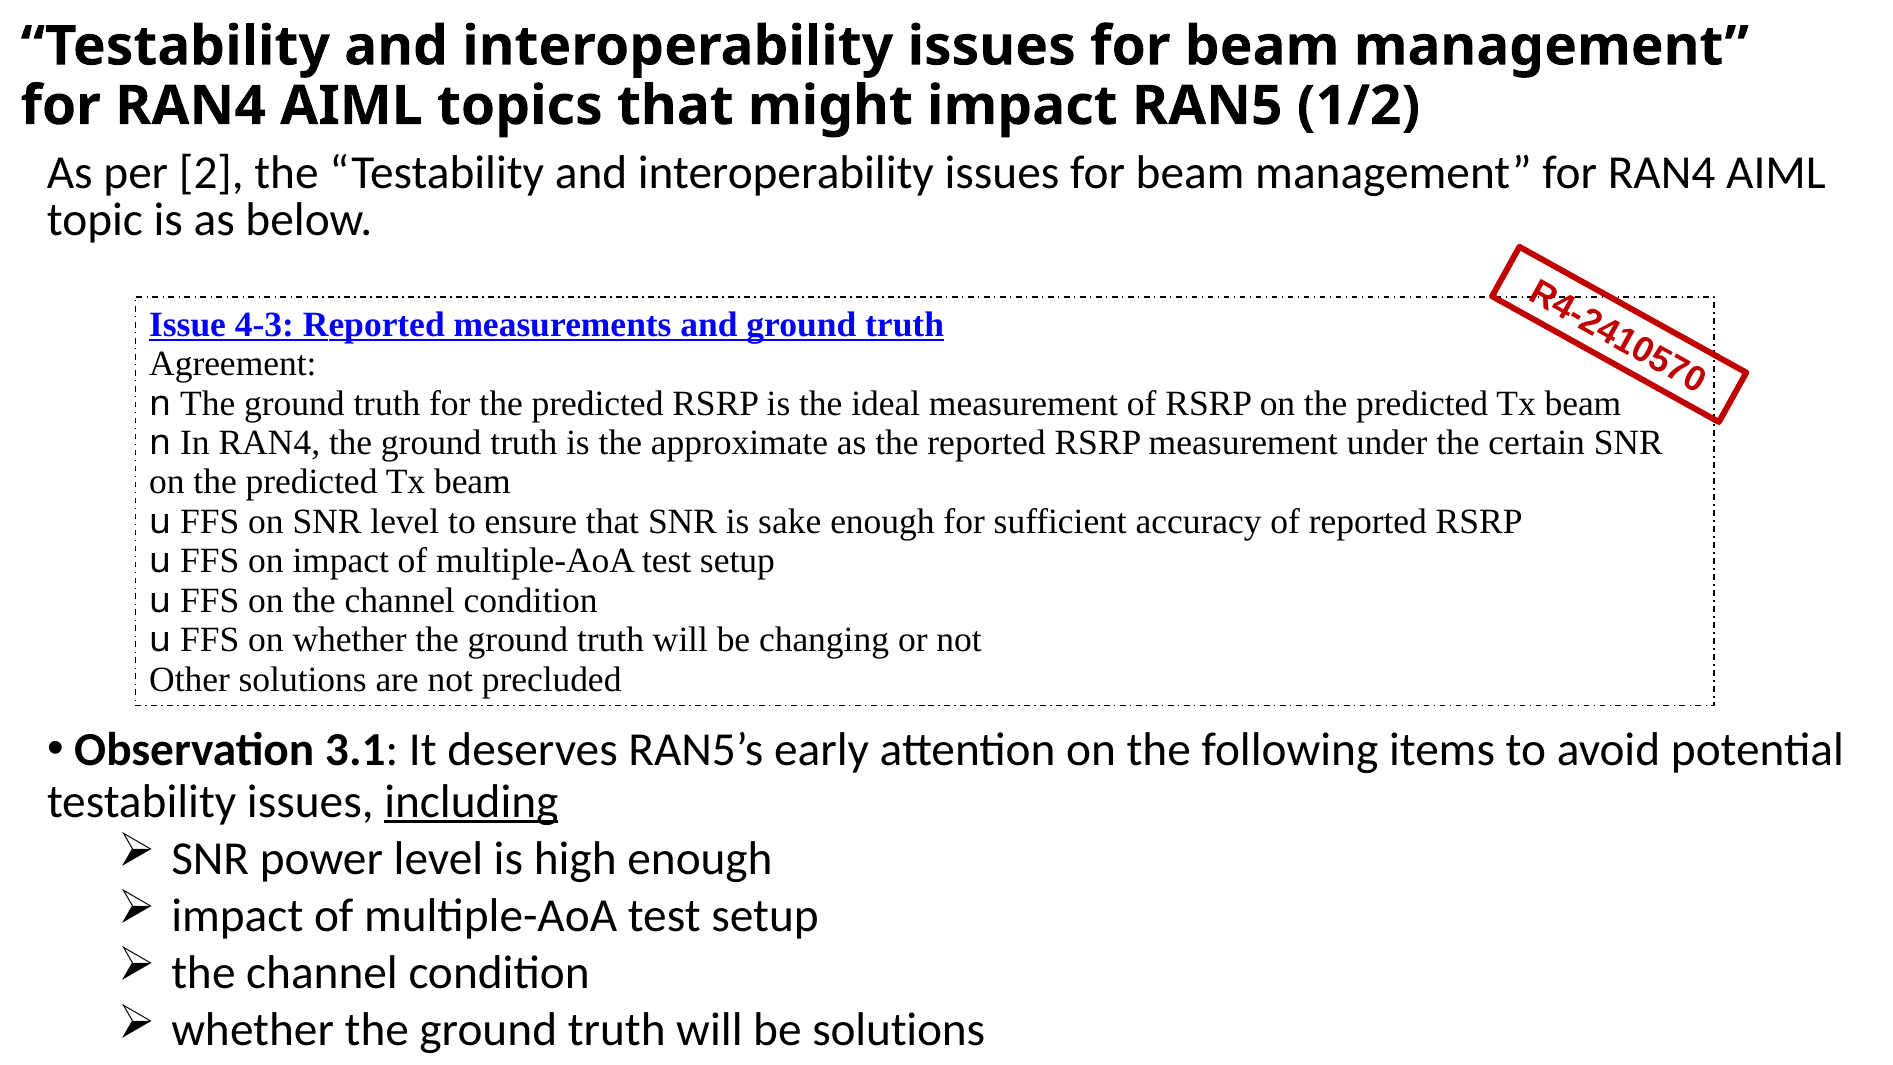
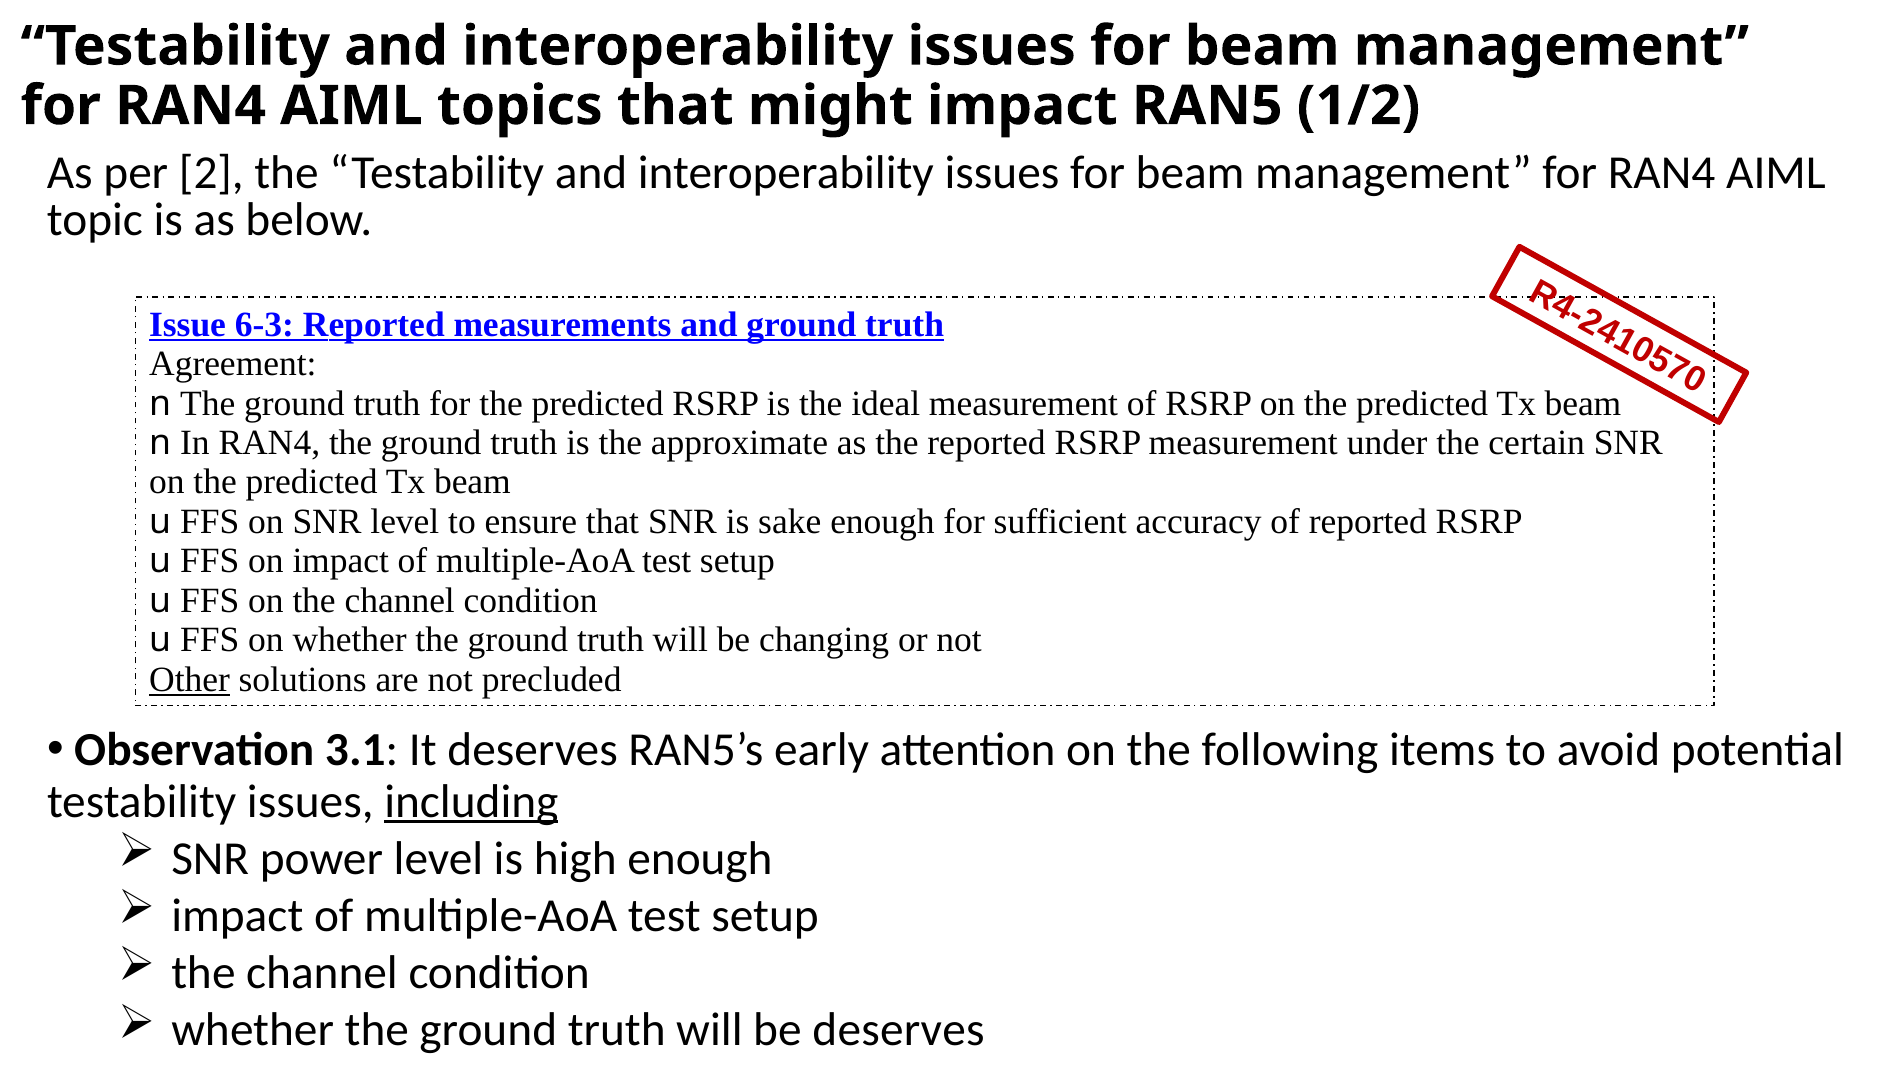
4-3: 4-3 -> 6-3 (264, 324)
Other underline: none -> present (190, 680)
be solutions: solutions -> deserves (898, 1030)
